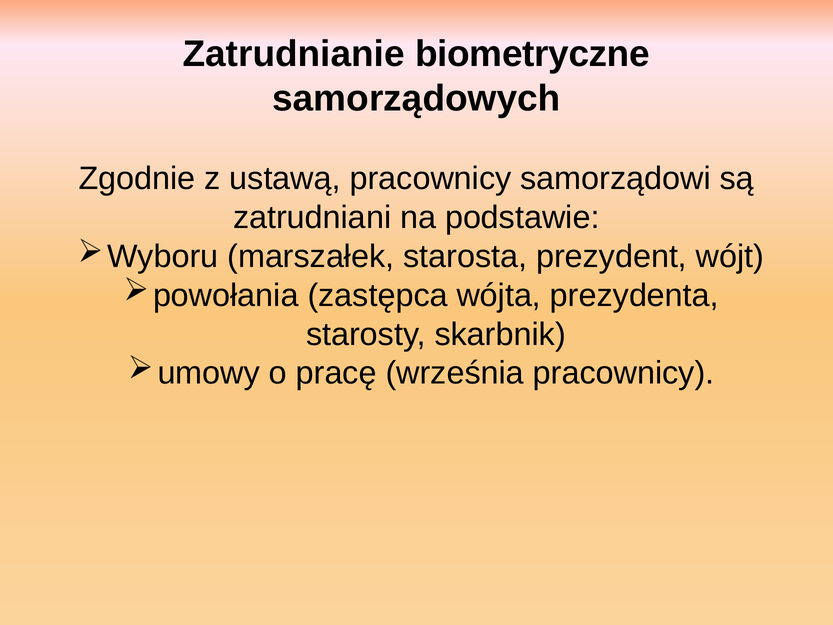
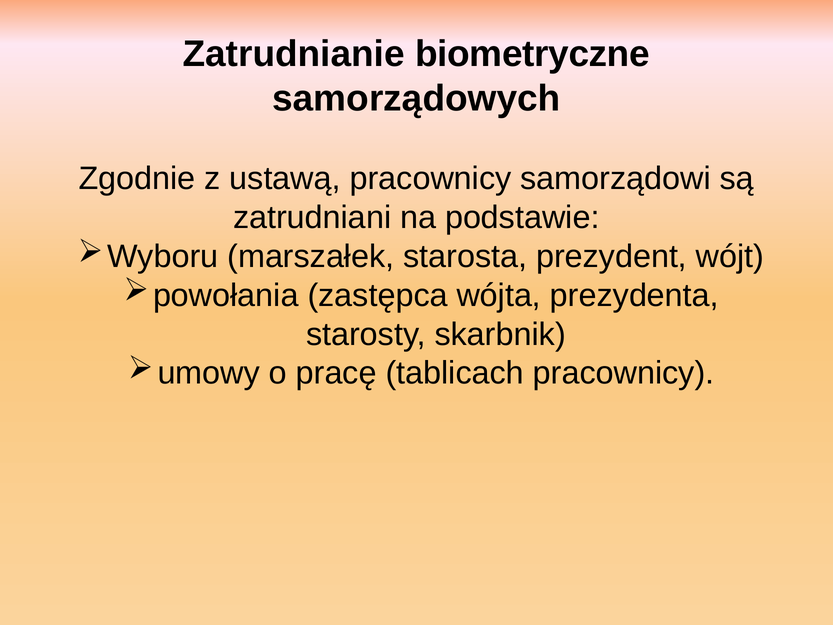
września: września -> tablicach (455, 373)
